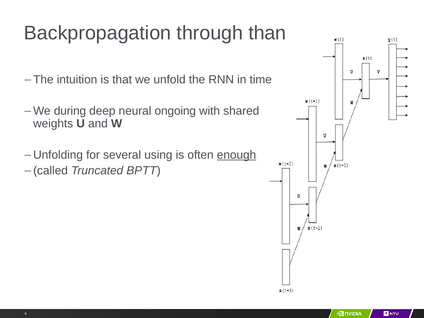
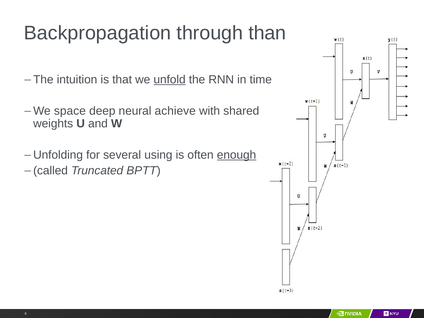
unfold underline: none -> present (170, 80)
during: during -> space (70, 111)
ongoing: ongoing -> achieve (175, 111)
